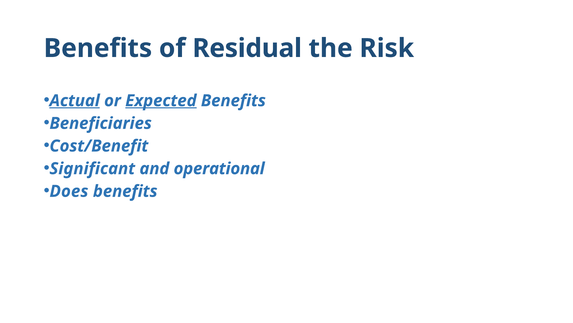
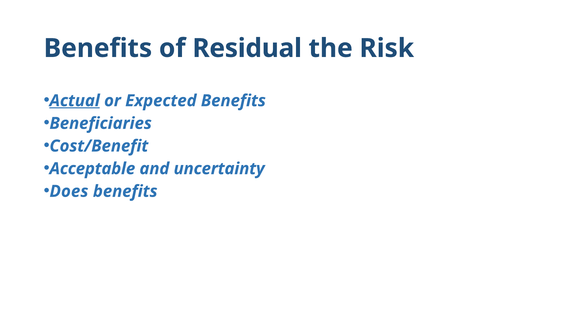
Expected underline: present -> none (161, 100)
Significant: Significant -> Acceptable (92, 168)
operational: operational -> uncertainty (219, 168)
